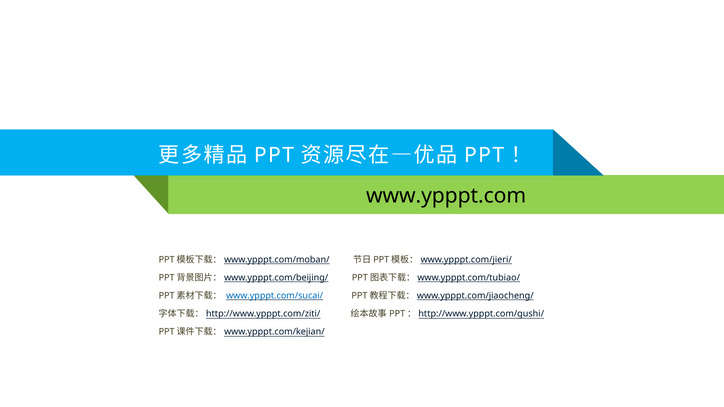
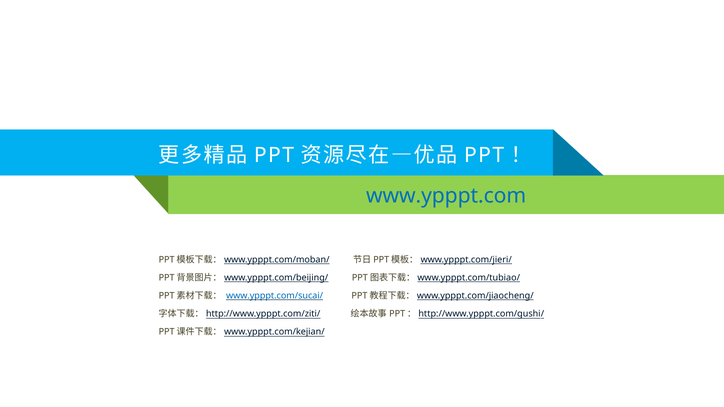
www.ypppt.com colour: black -> blue (446, 196)
